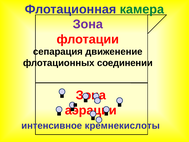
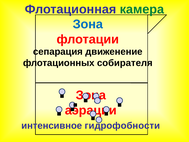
Зона colour: purple -> blue (88, 24)
соединении: соединении -> собирателя (125, 63)
кремнекислоты: кремнекислоты -> гидрофобности (122, 125)
